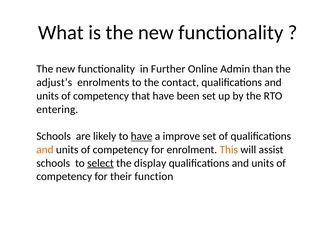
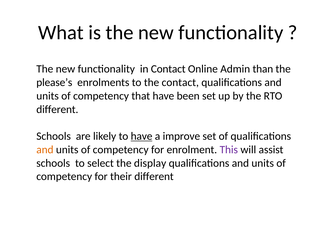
in Further: Further -> Contact (168, 69)
adjust’s: adjust’s -> please’s (54, 82)
entering: entering -> different (57, 109)
This colour: orange -> purple (229, 150)
select underline: present -> none (100, 163)
their function: function -> different (154, 177)
